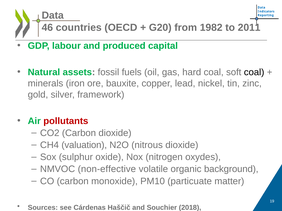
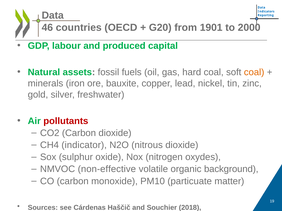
1982: 1982 -> 1901 (211, 28)
2011: 2011 -> 2000 (249, 28)
coal colour: black -> orange (254, 72)
framework: framework -> freshwater (101, 95)
valuation: valuation -> indicator (84, 145)
